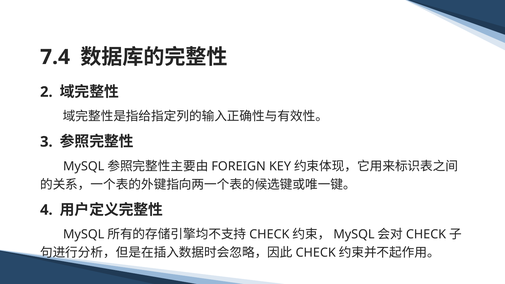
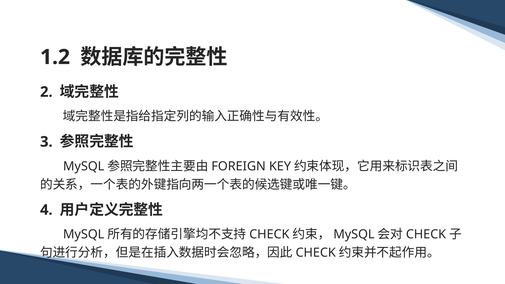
7.4: 7.4 -> 1.2 (55, 57)
